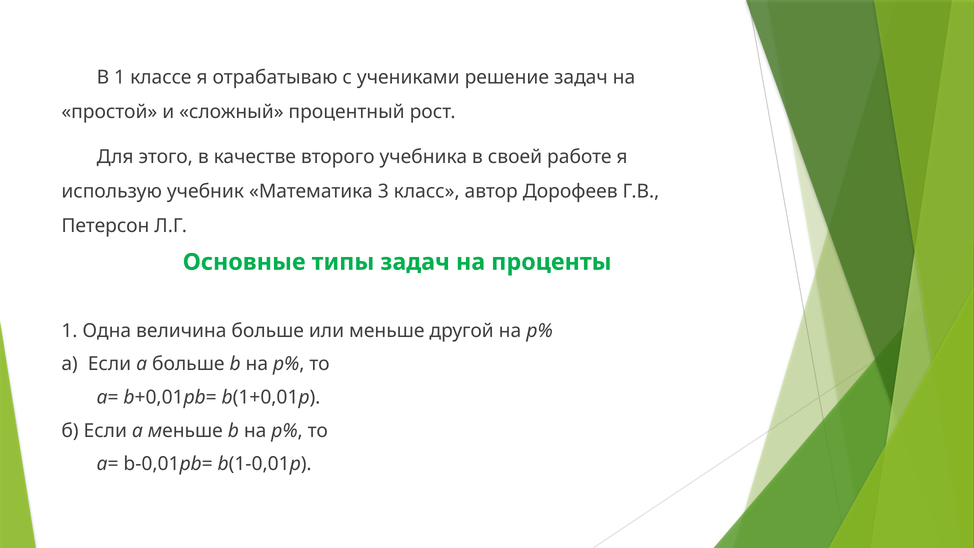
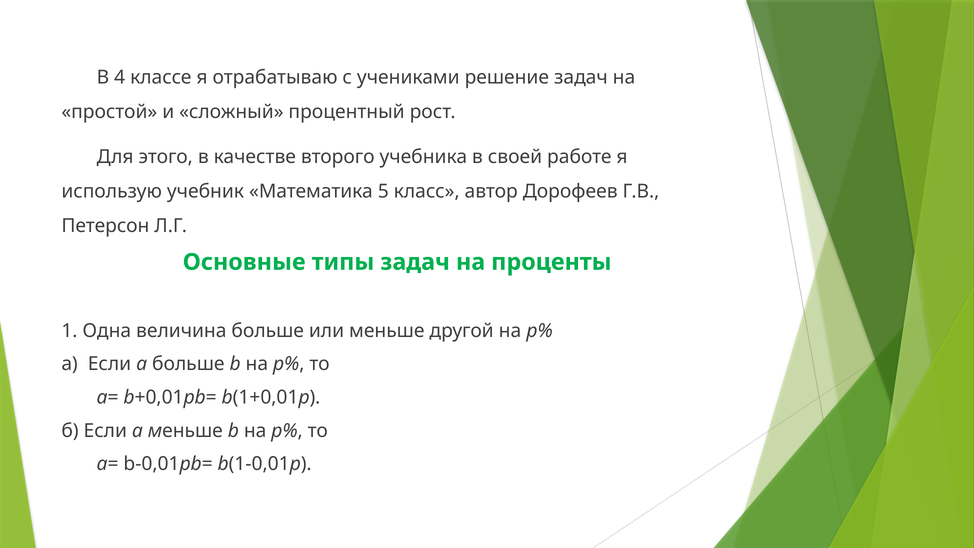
В 1: 1 -> 4 (120, 77)
3: 3 -> 5 (383, 191)
